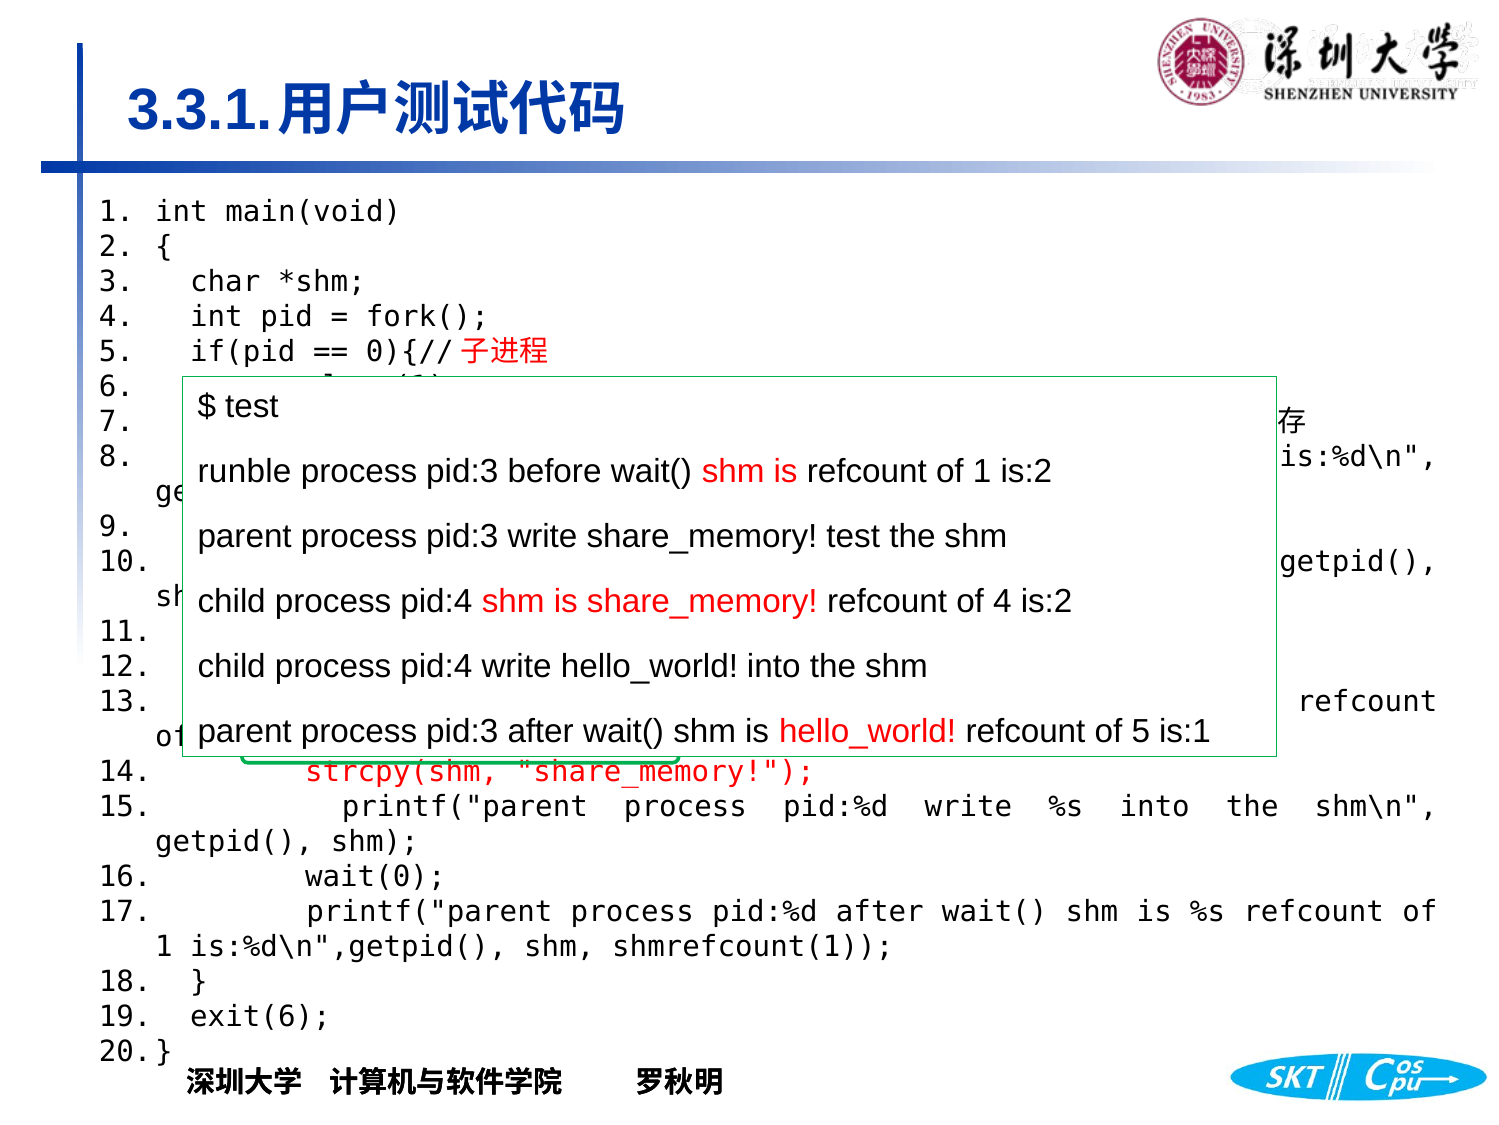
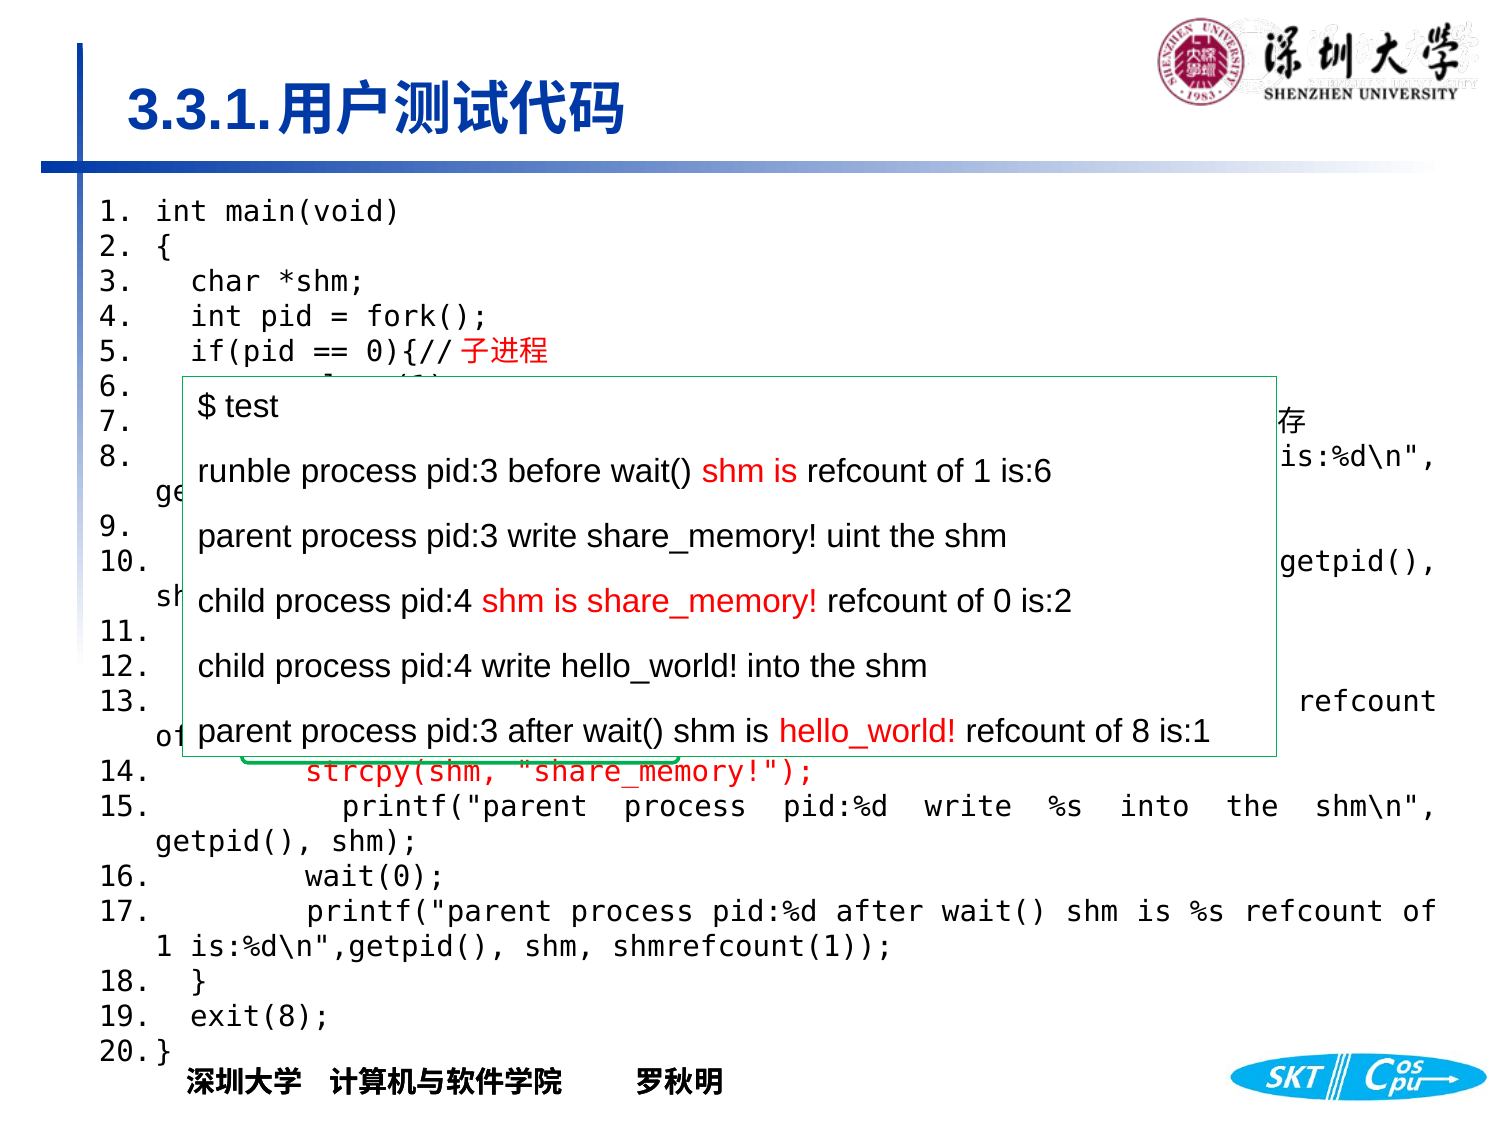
is:2: is:2 -> is:6 (1026, 471)
test: test -> uint (853, 536)
of 4: 4 -> 0 (1002, 601)
of 5: 5 -> 8 (1141, 731)
exit(6: exit(6 -> exit(8 (260, 1016)
